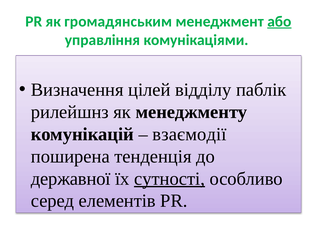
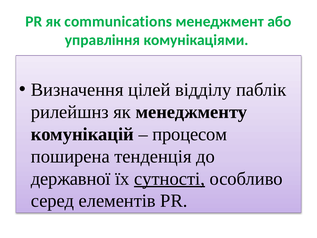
громадянським: громадянським -> communications (118, 21)
або underline: present -> none (279, 21)
взаємодії: взаємодії -> процесом (190, 134)
